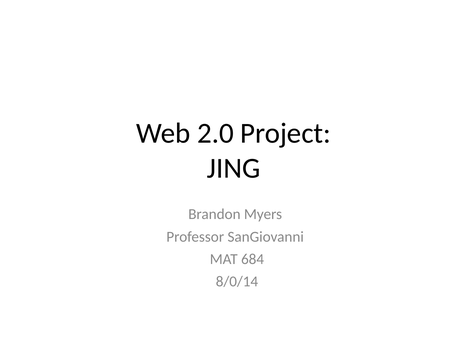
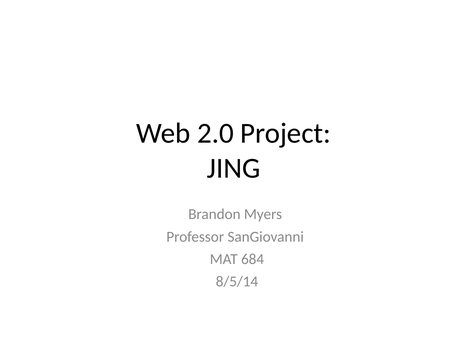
8/0/14: 8/0/14 -> 8/5/14 (237, 281)
